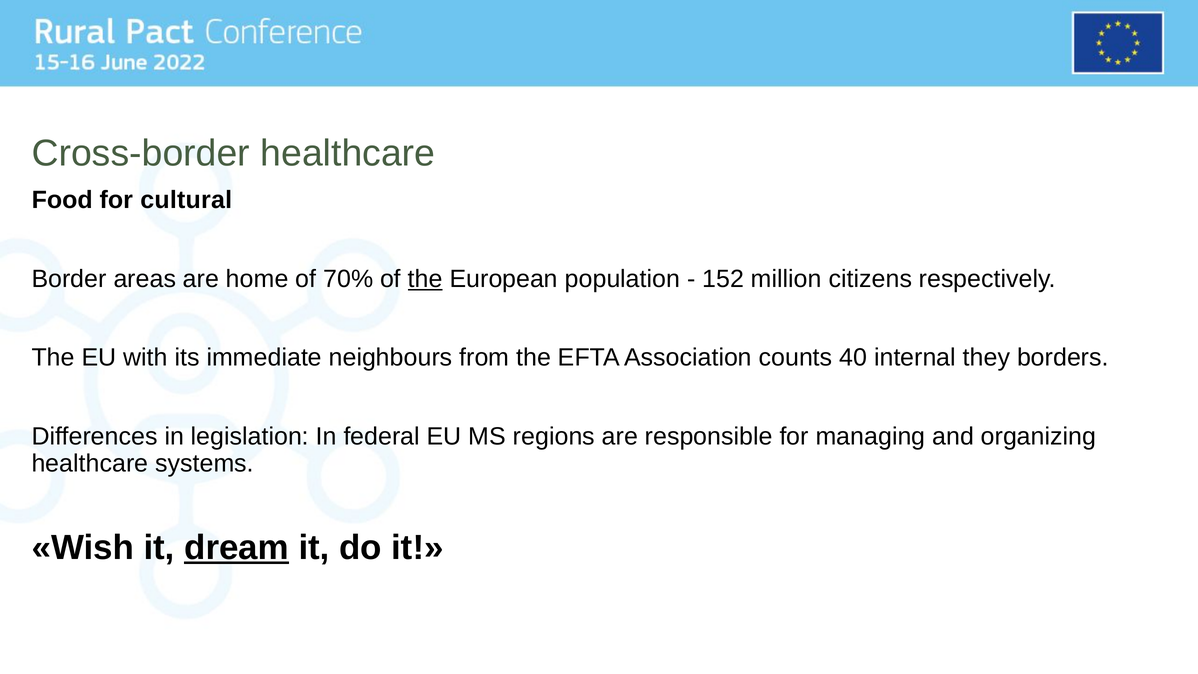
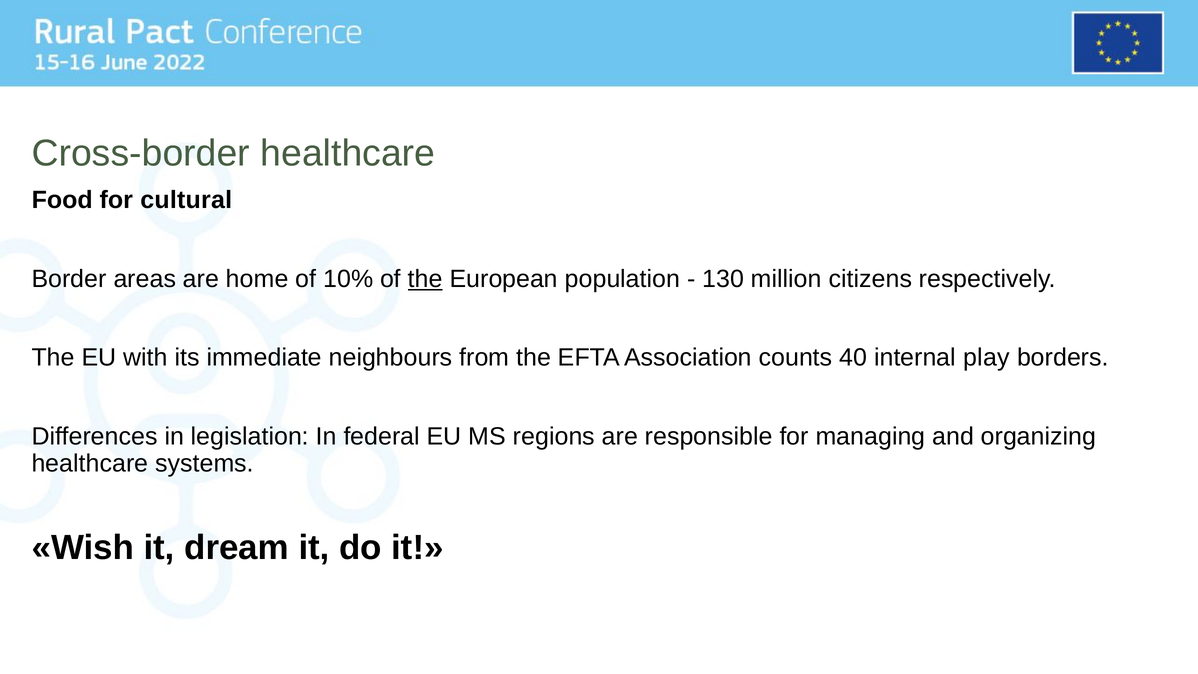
70%: 70% -> 10% (348, 279)
152: 152 -> 130 (723, 279)
they: they -> play (986, 358)
dream underline: present -> none (237, 548)
